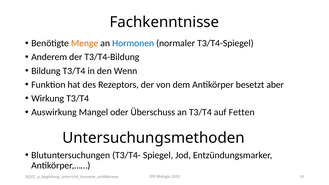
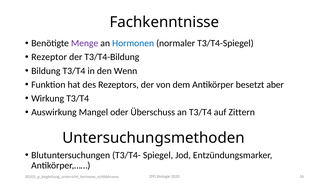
Menge colour: orange -> purple (85, 43)
Anderem: Anderem -> Rezeptor (49, 57)
Fetten: Fetten -> Zittern (242, 112)
